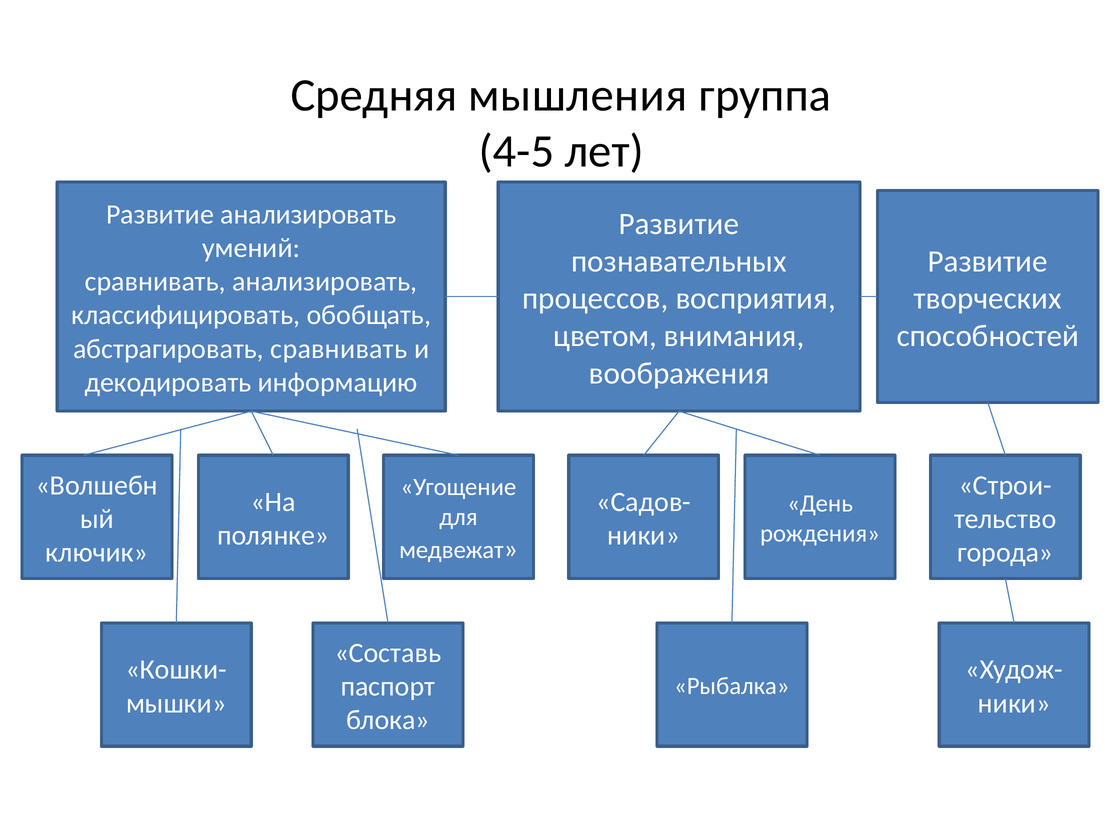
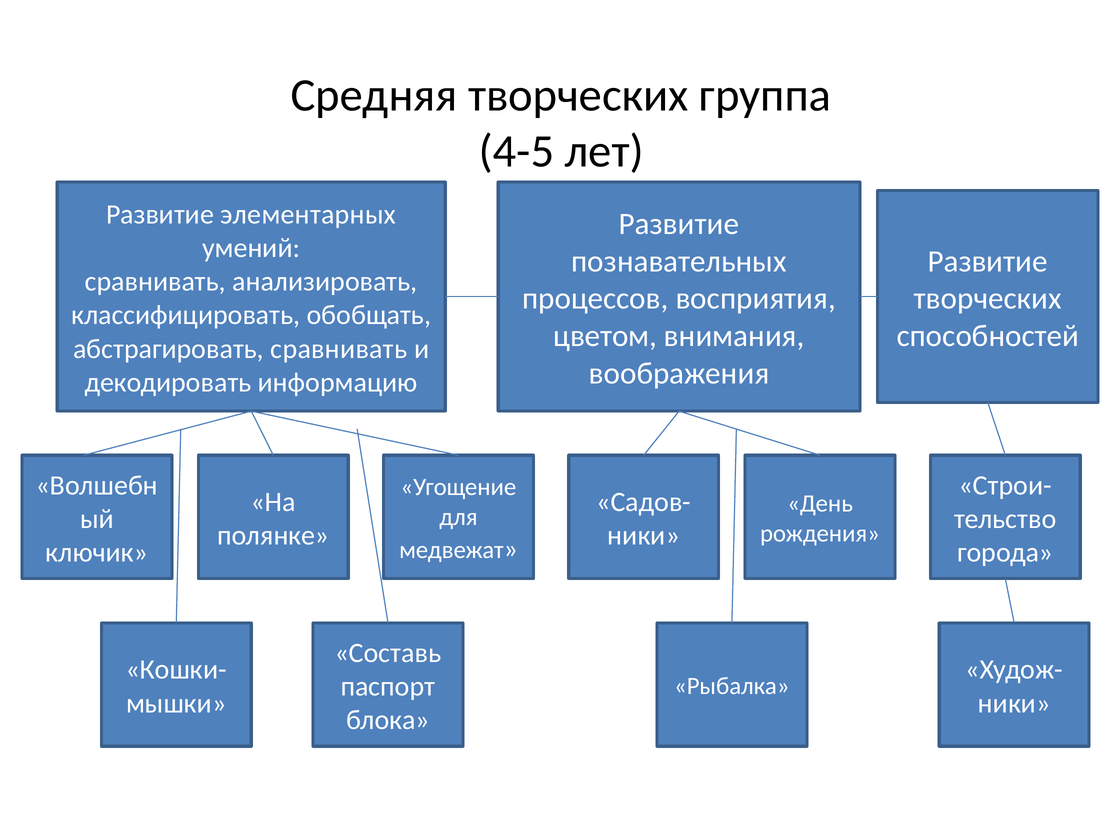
Средняя мышления: мышления -> творческих (578, 95)
Развитие анализировать: анализировать -> элементарных (308, 214)
